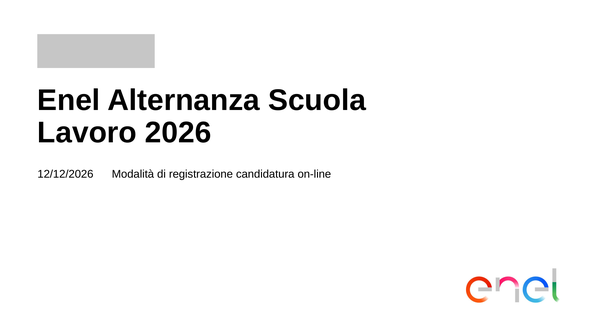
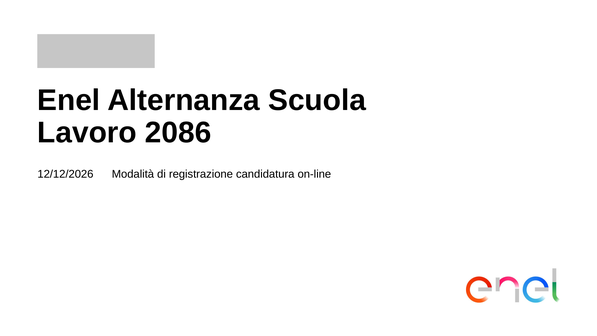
2026: 2026 -> 2086 (178, 133)
